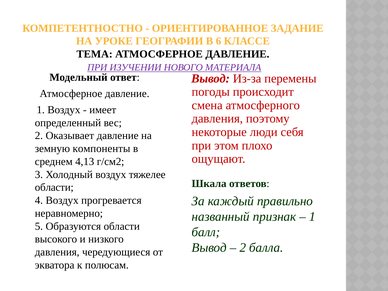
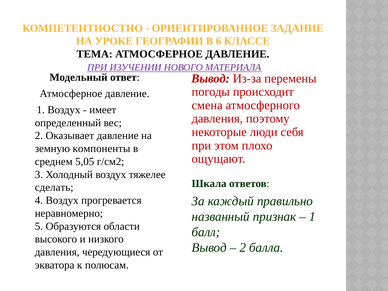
4,13: 4,13 -> 5,05 (85, 162)
области: области -> сделать (54, 187)
